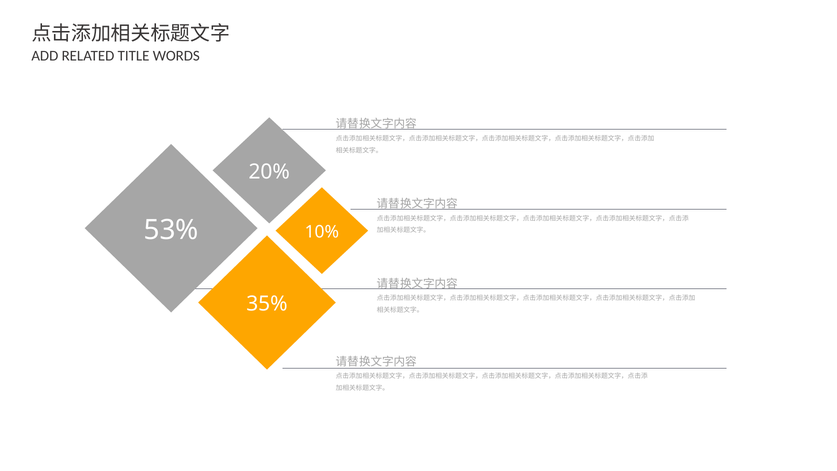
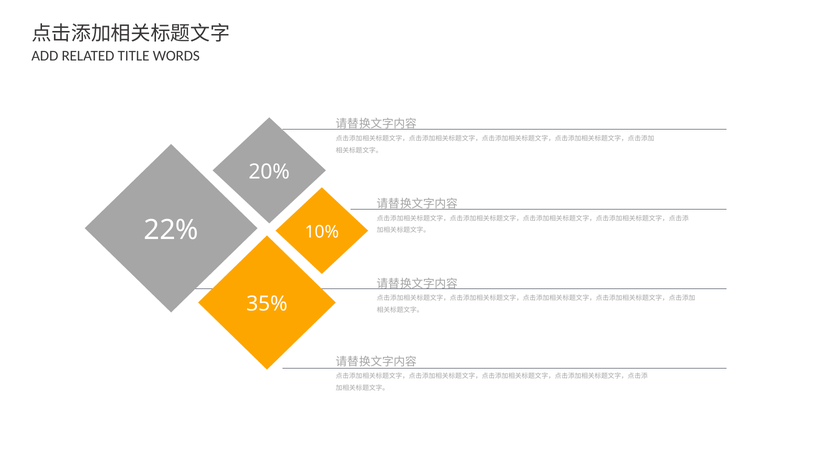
53%: 53% -> 22% (171, 230)
